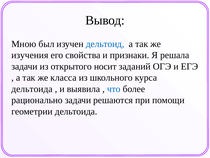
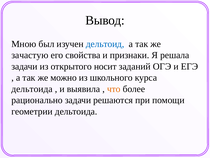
изучения: изучения -> зачастую (30, 55)
класса: класса -> можно (64, 77)
что colour: blue -> orange (114, 89)
